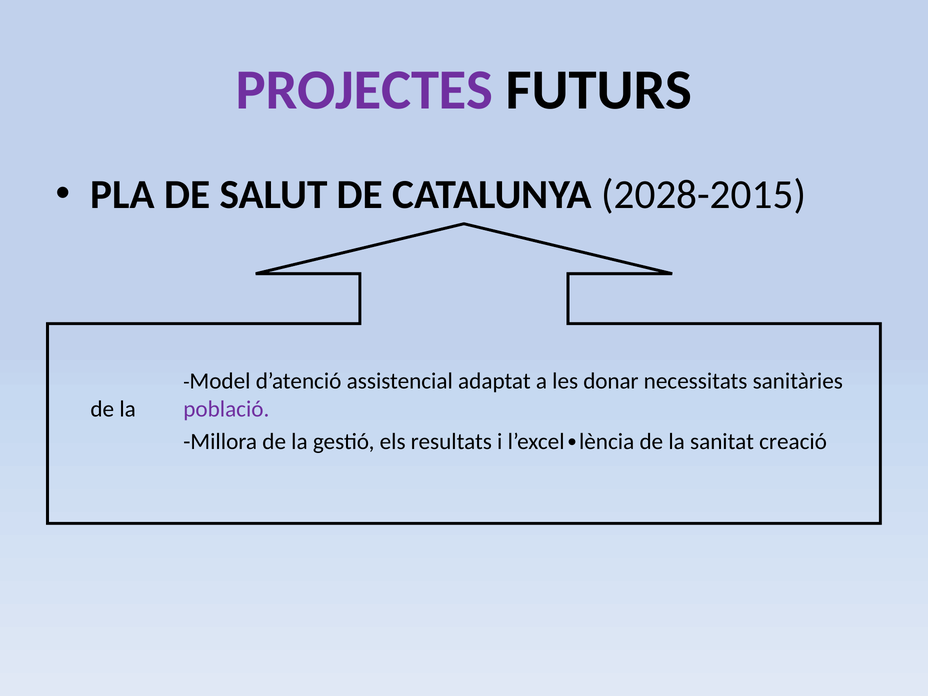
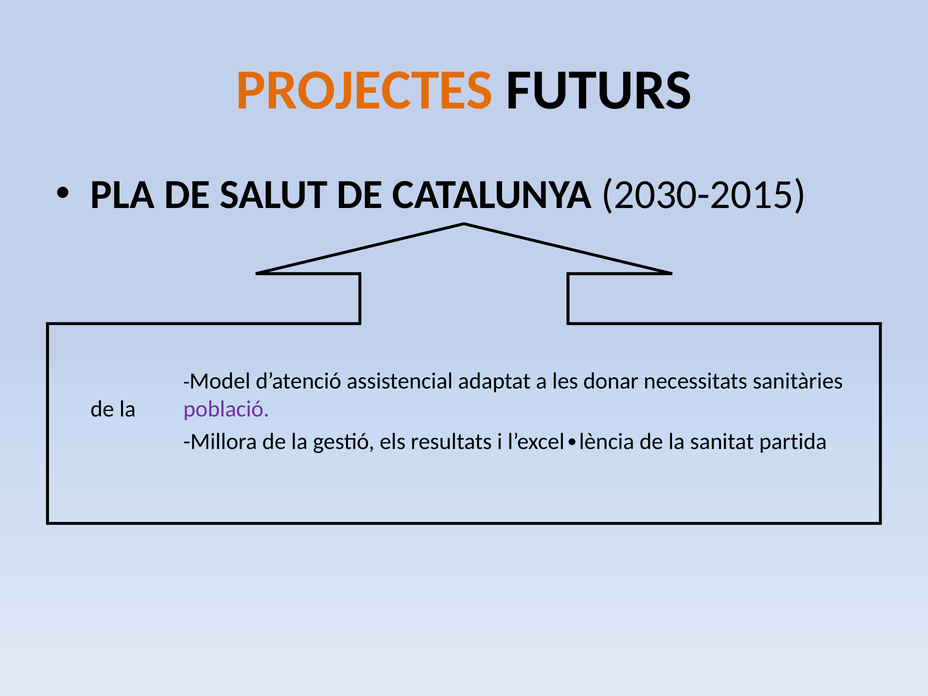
PROJECTES colour: purple -> orange (364, 90)
2028-2015: 2028-2015 -> 2030-2015 (704, 195)
creació: creació -> partida (793, 441)
